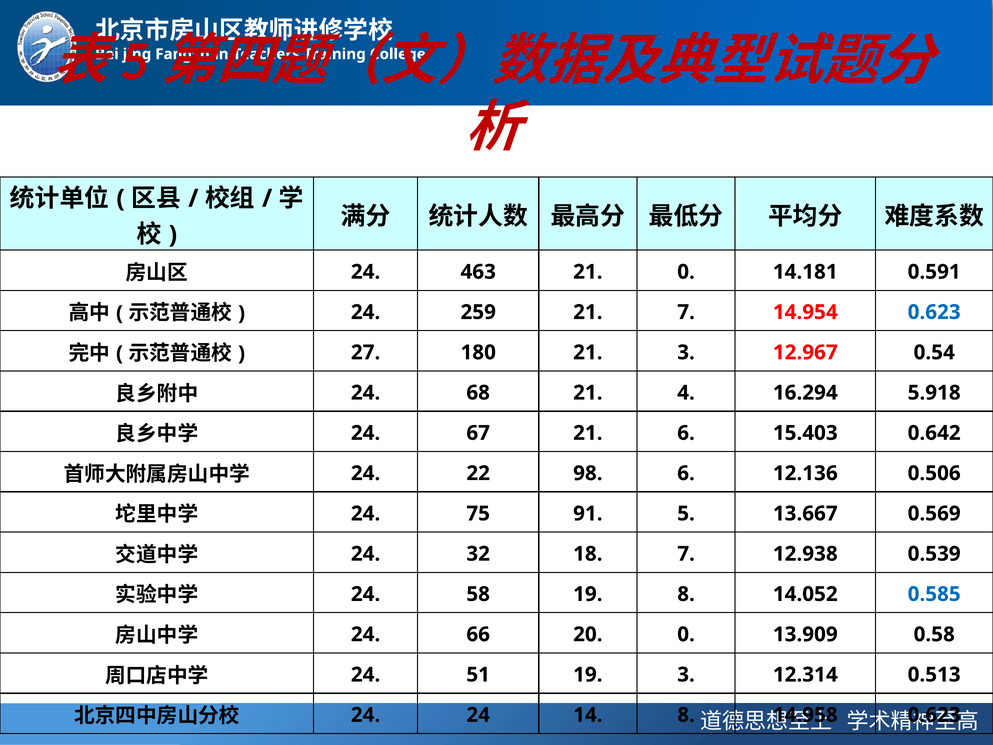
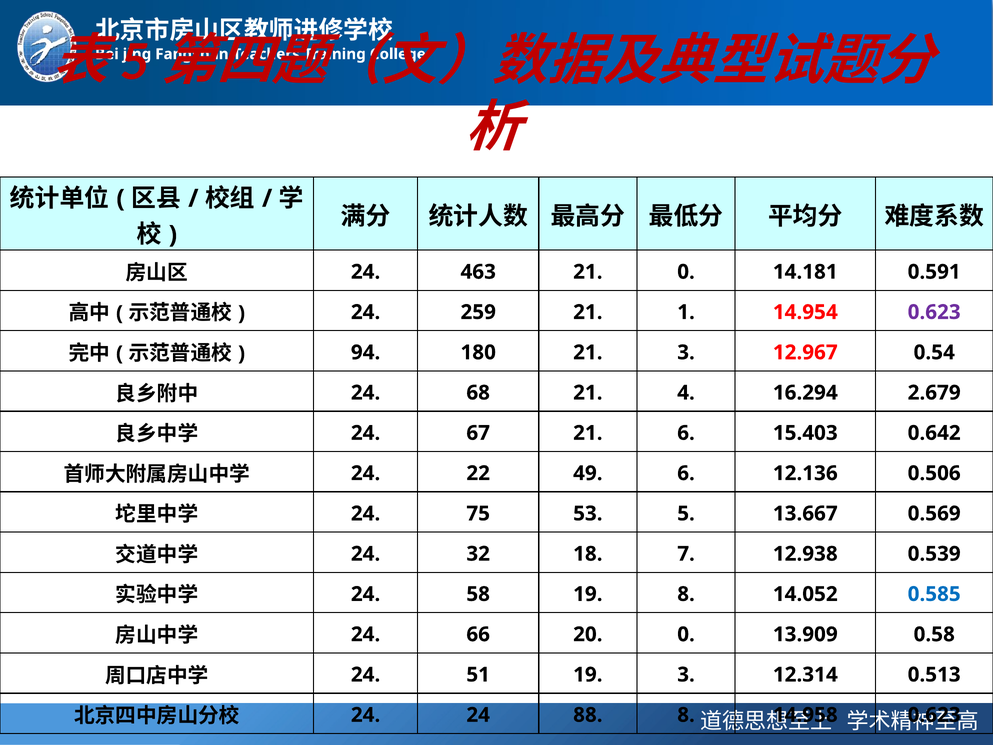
21 7: 7 -> 1 (686, 312)
0.623 colour: blue -> purple (934, 312)
27: 27 -> 94 (366, 352)
5.918: 5.918 -> 2.679 (934, 393)
98: 98 -> 49 (588, 473)
91: 91 -> 53 (588, 513)
14: 14 -> 88 (588, 715)
